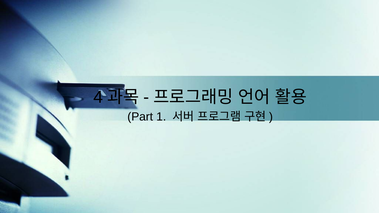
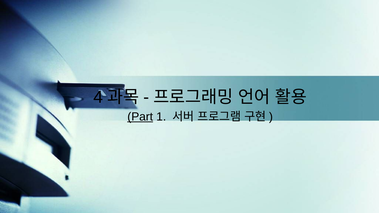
Part underline: none -> present (140, 117)
